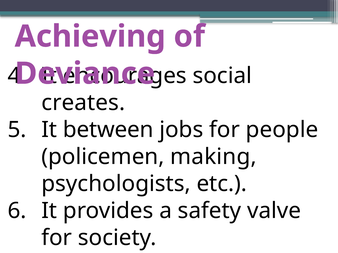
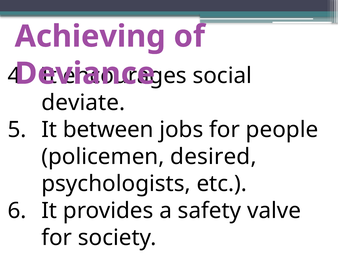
creates: creates -> deviate (83, 103)
making: making -> desired (213, 157)
